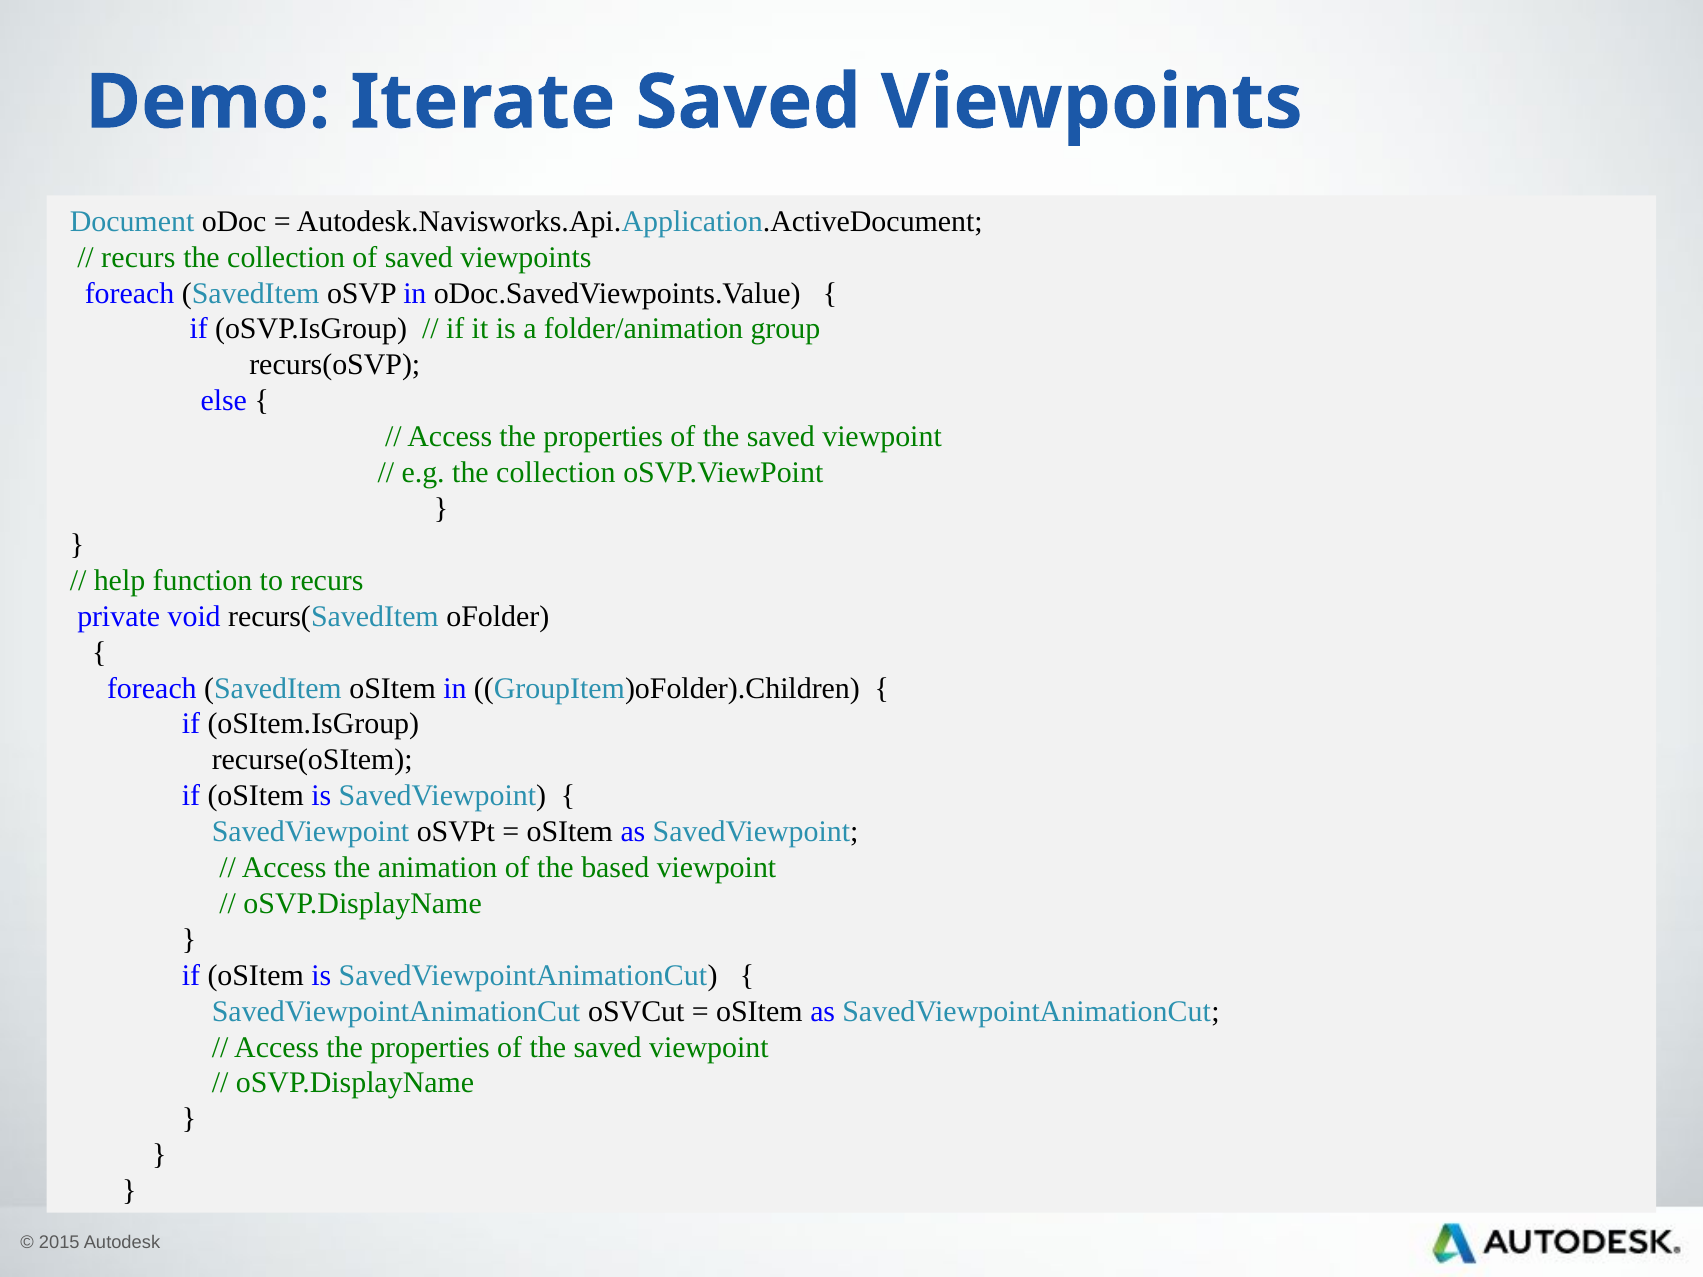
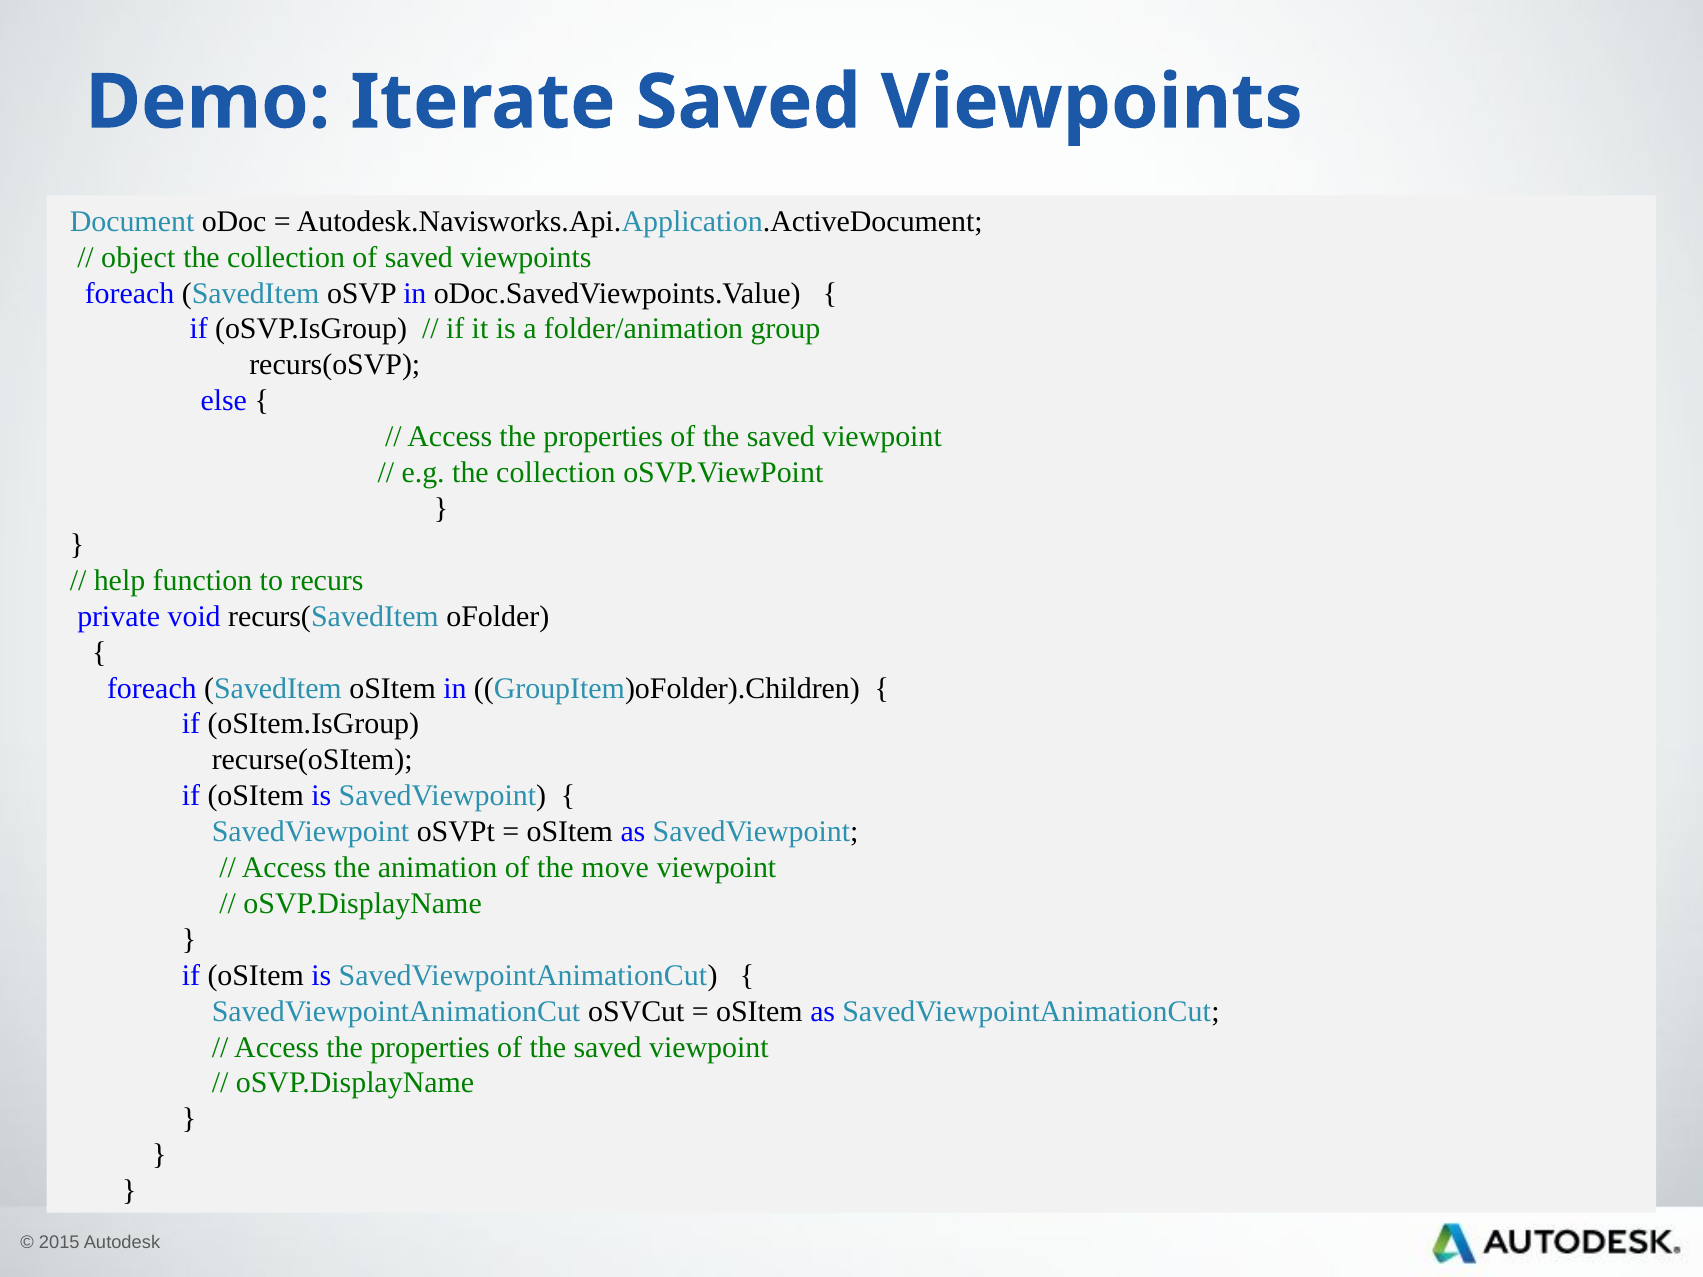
recurs: recurs -> object (138, 257)
based: based -> move (615, 868)
